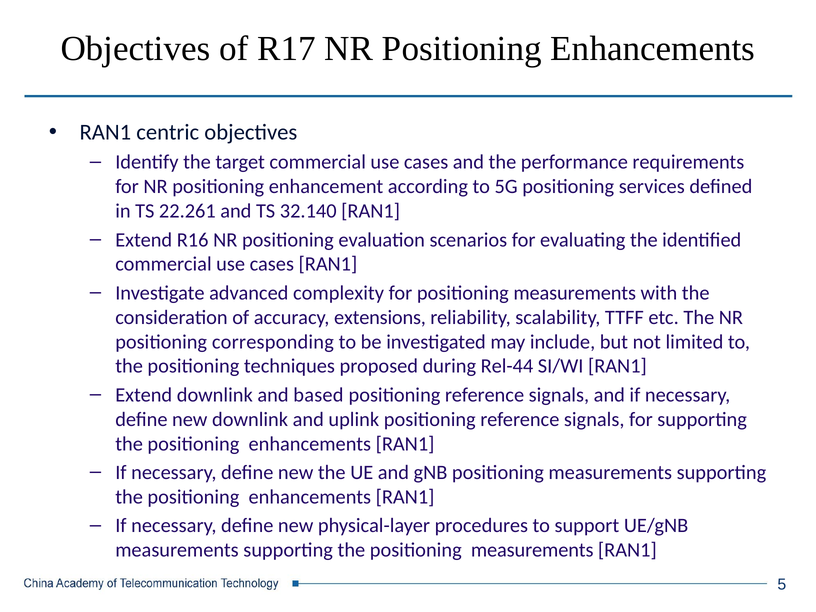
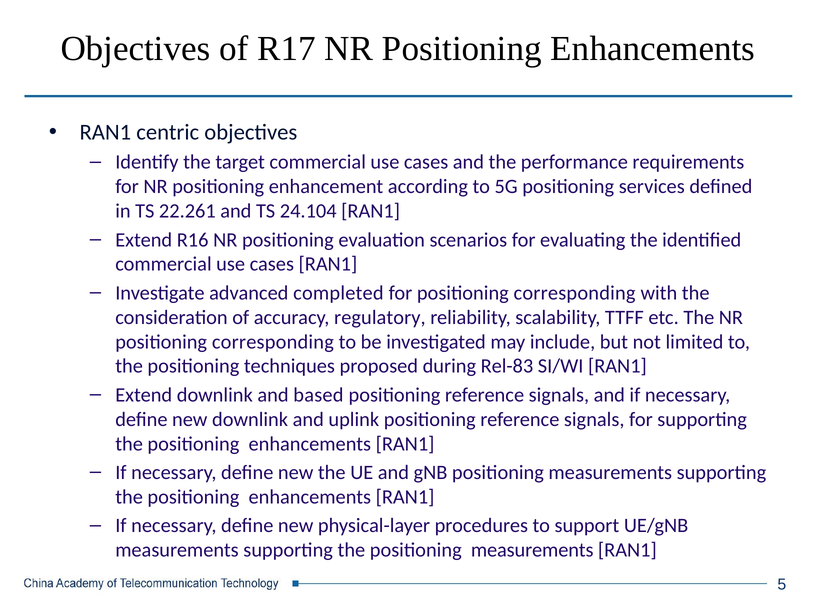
32.140: 32.140 -> 24.104 (308, 211)
complexity: complexity -> completed (338, 293)
for positioning measurements: measurements -> corresponding (575, 293)
extensions: extensions -> regulatory (380, 317)
Rel-44: Rel-44 -> Rel-83 (507, 366)
